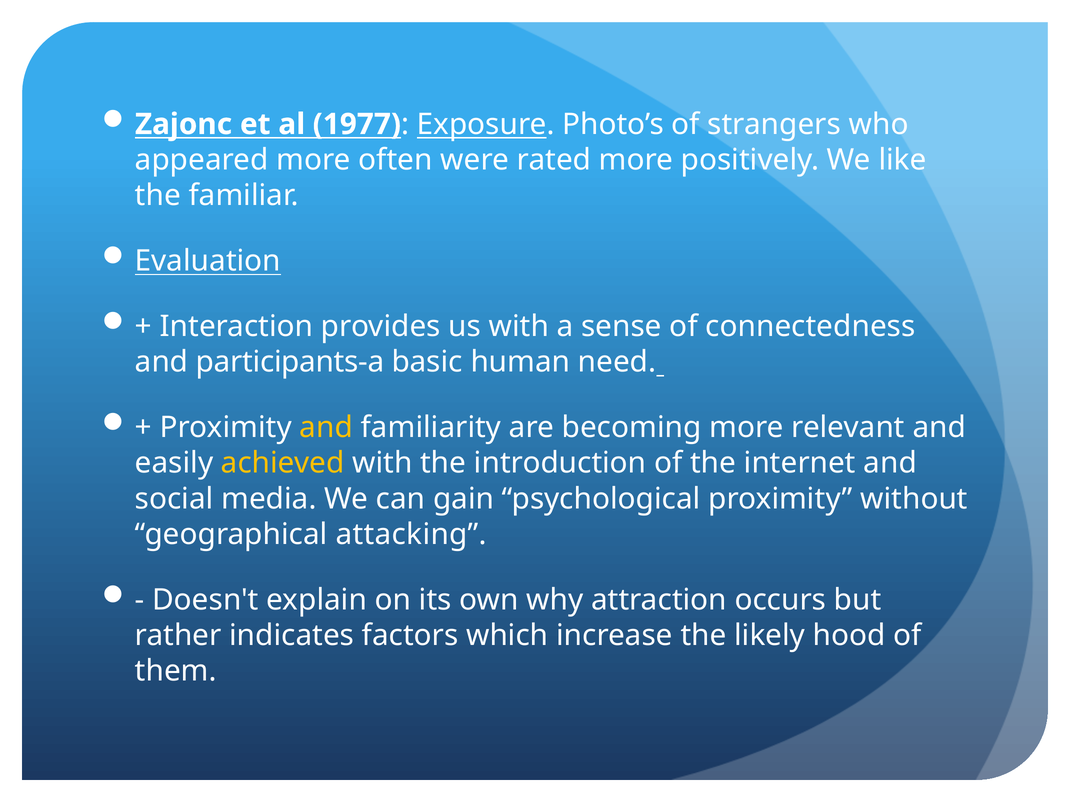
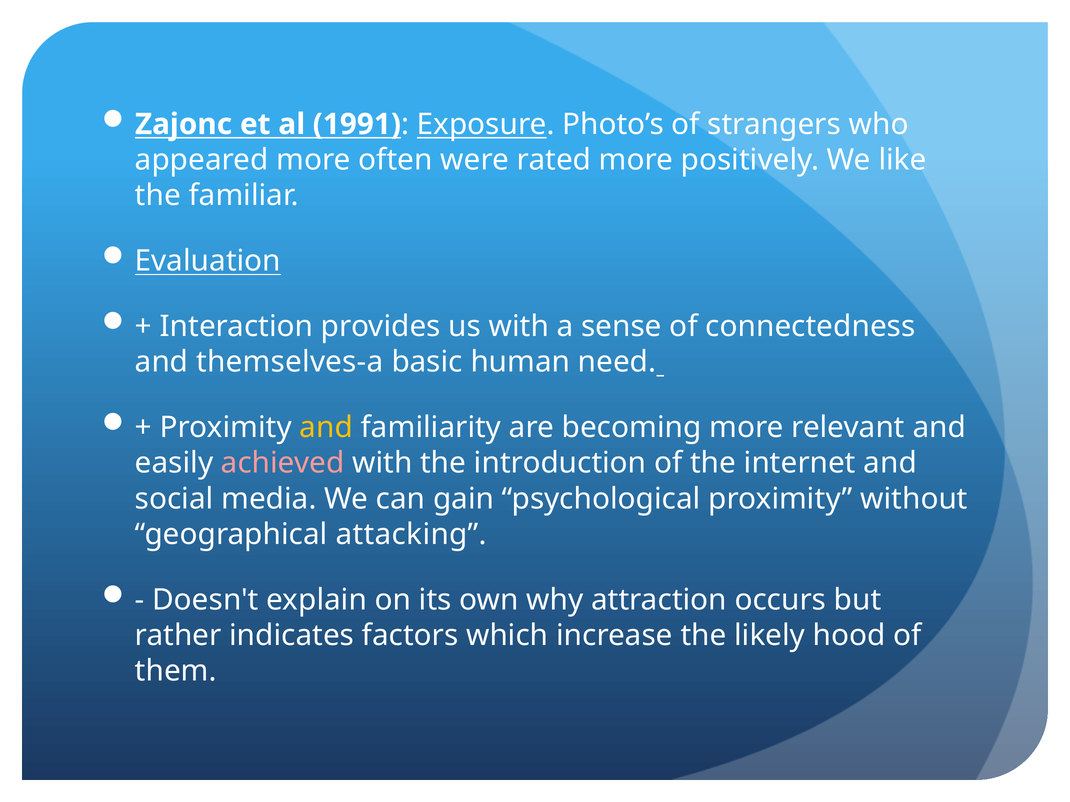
1977: 1977 -> 1991 (357, 124)
participants-a: participants-a -> themselves-a (290, 362)
achieved colour: yellow -> pink (283, 463)
